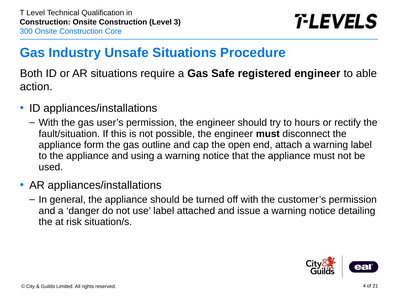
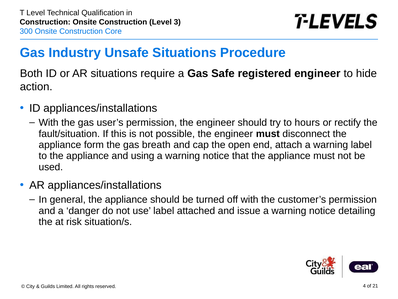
able: able -> hide (366, 73)
outline: outline -> breath (156, 145)
